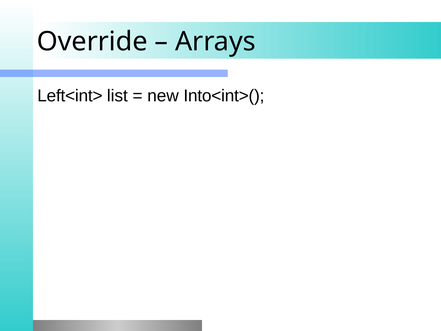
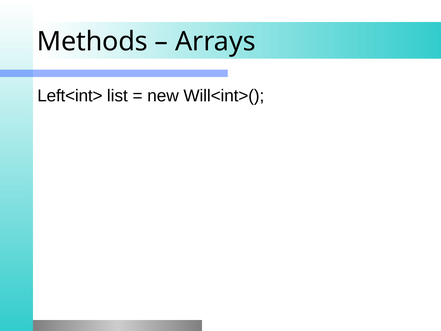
Override: Override -> Methods (92, 41)
Into<int>(: Into<int>( -> Will<int>( (224, 96)
